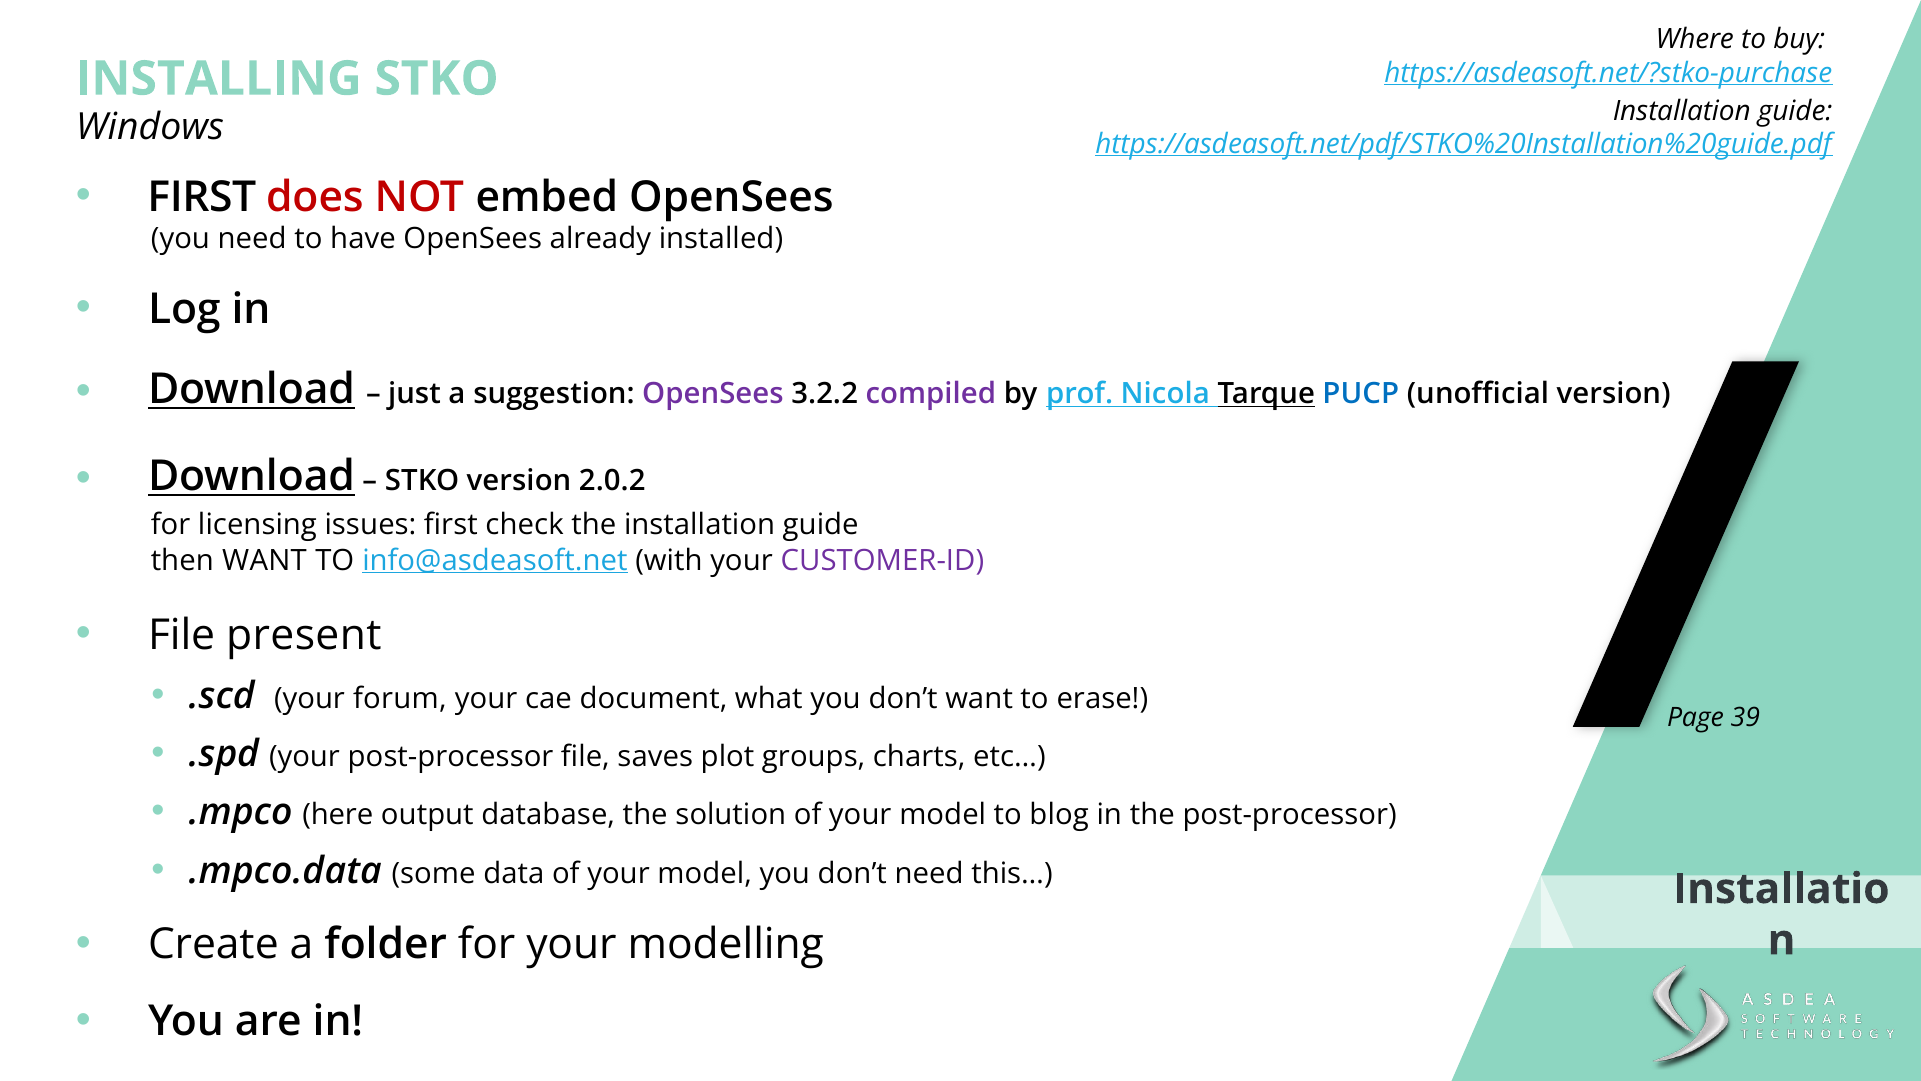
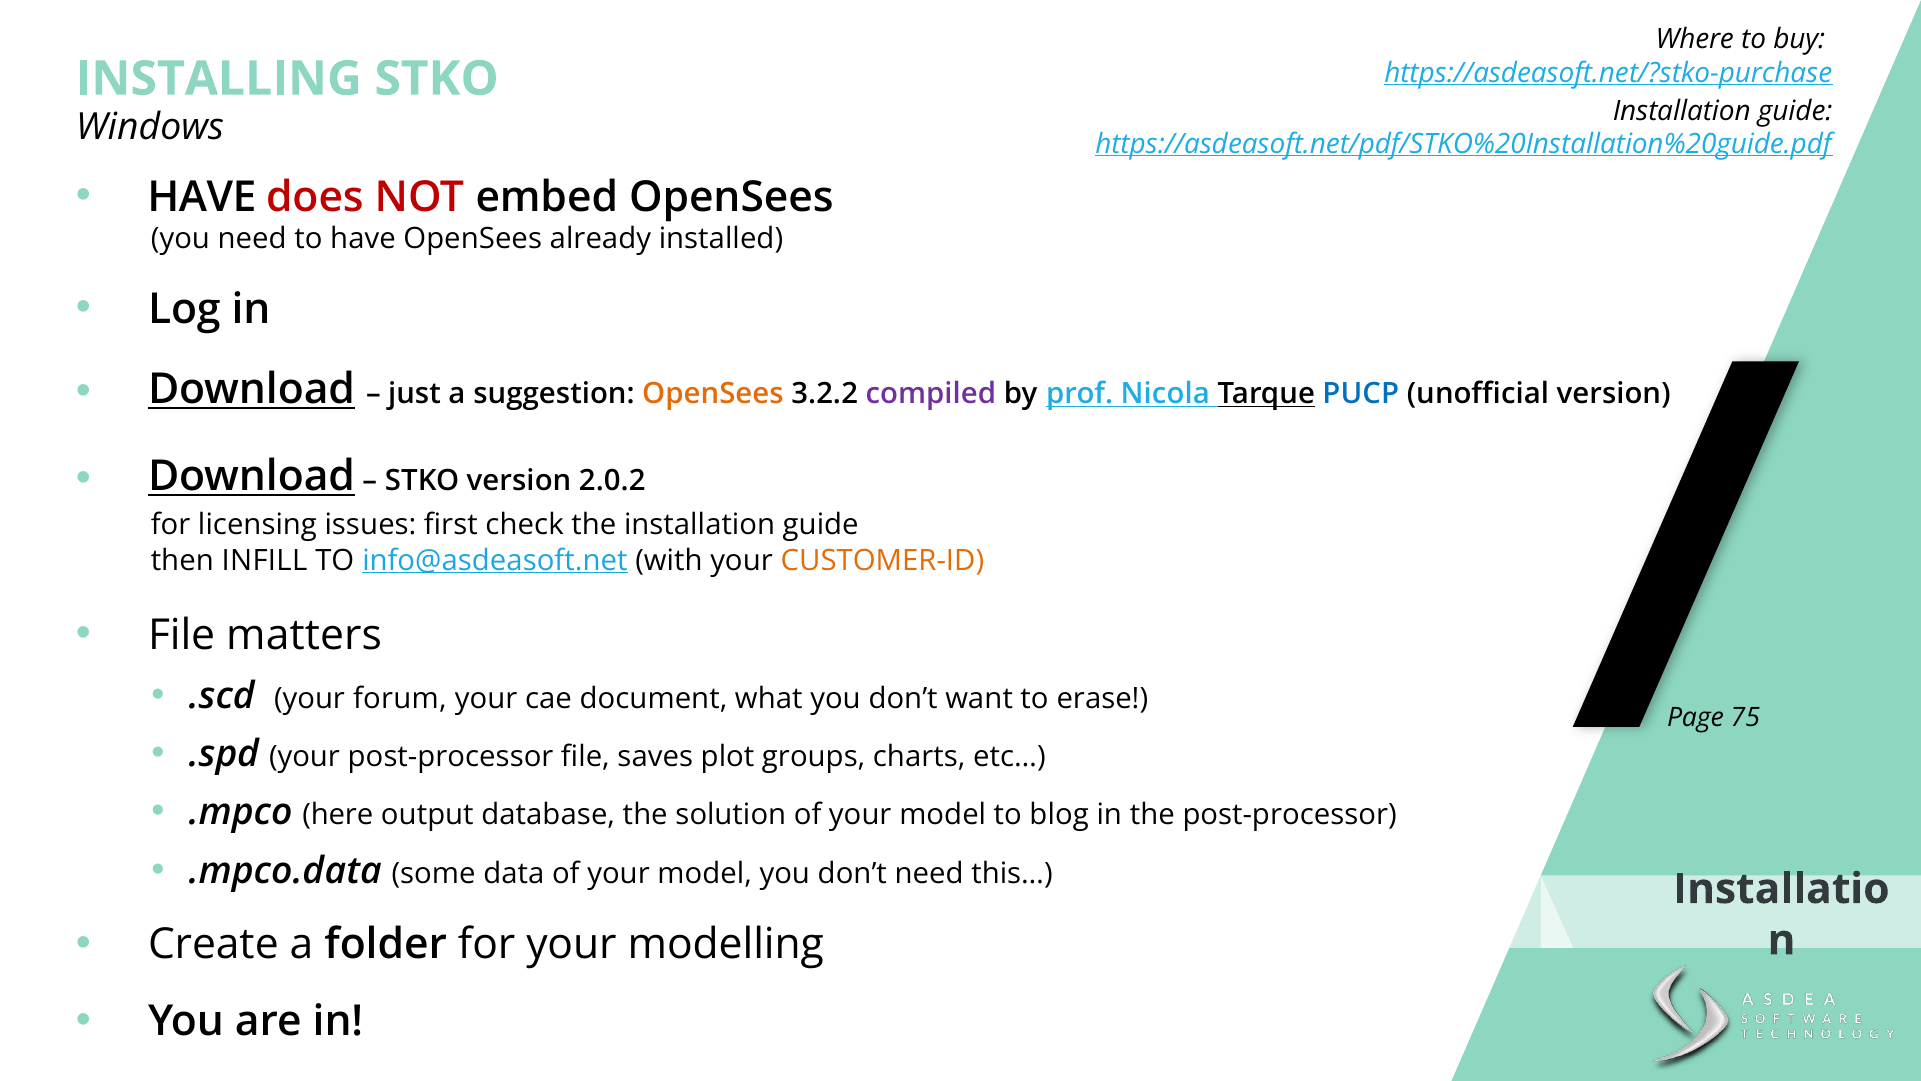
FIRST: FIRST -> HAVE (202, 197)
OpenSees colour: purple -> orange (713, 394)
then WANT: WANT -> INFILL (264, 560)
CUSTOMER-ID colour: purple -> orange (882, 560)
present: present -> matters (304, 635)
39: 39 -> 75 (1745, 717)
